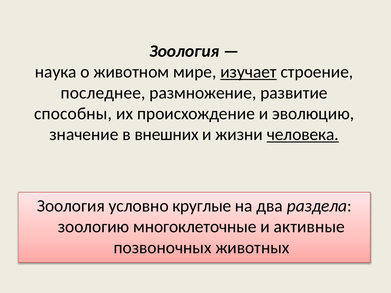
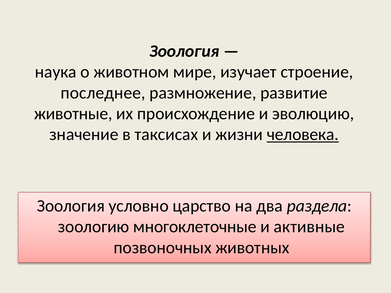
изучает underline: present -> none (249, 72)
способны: способны -> животные (73, 114)
внешних: внешних -> таксисах (166, 135)
круглые: круглые -> царство (202, 206)
